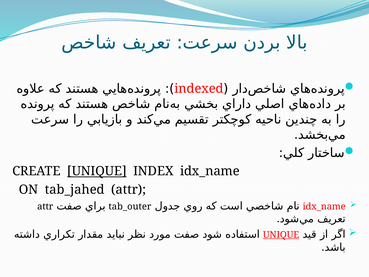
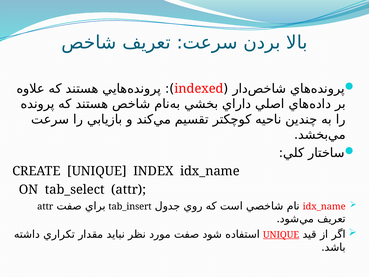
UNIQUE underline: present -> none (97, 171)
tab_jahed: tab_jahed -> tab_select (75, 189)
tab_outer: tab_outer -> tab_insert (130, 206)
